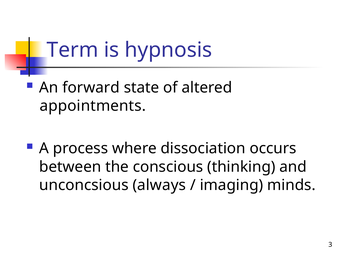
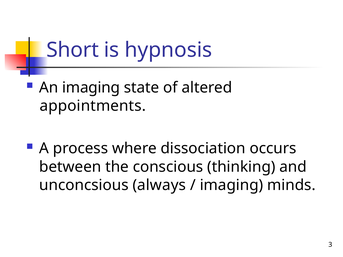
Term: Term -> Short (73, 50)
An forward: forward -> imaging (91, 88)
